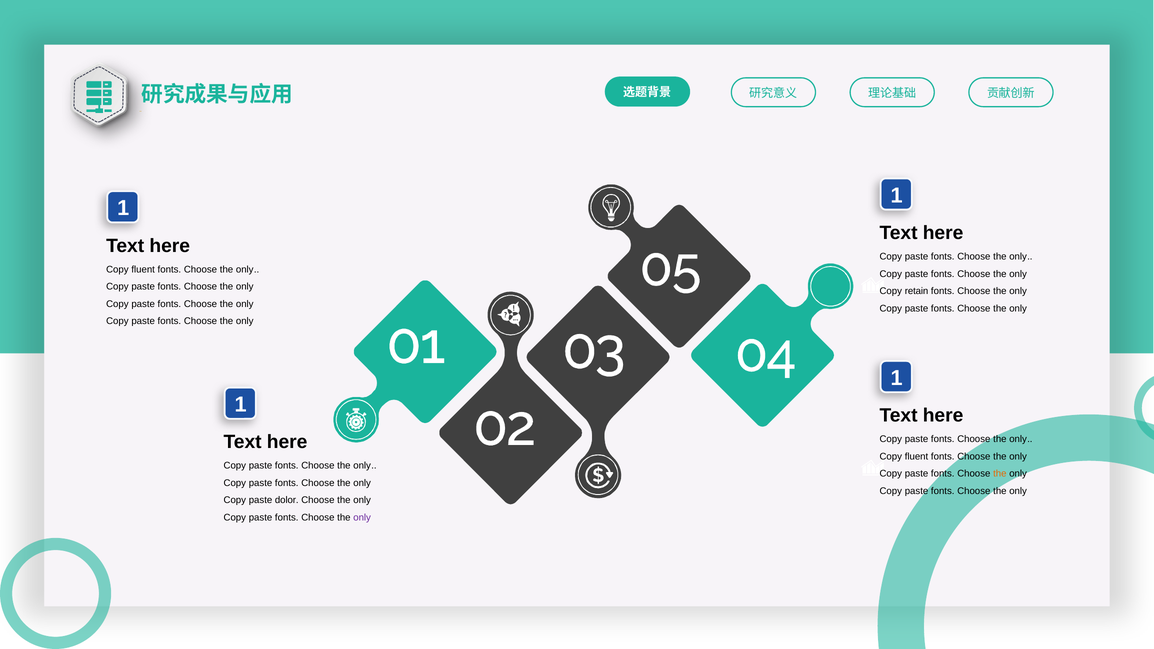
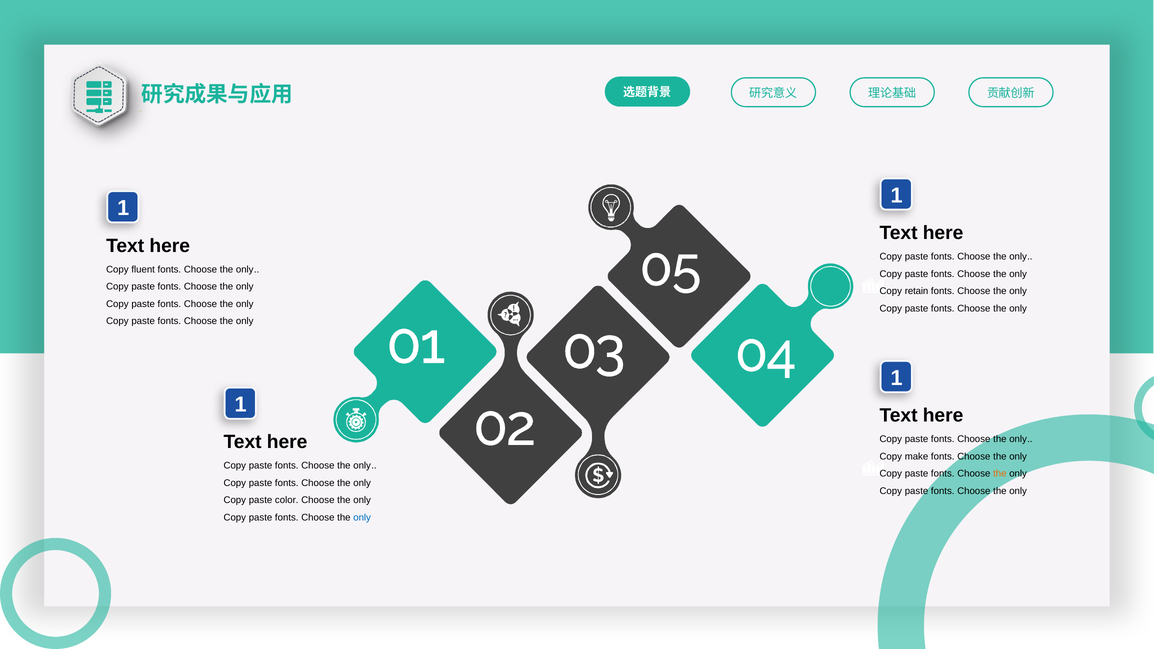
fluent: fluent -> make (917, 457)
dolor: dolor -> color (287, 500)
only colour: purple -> blue (362, 518)
